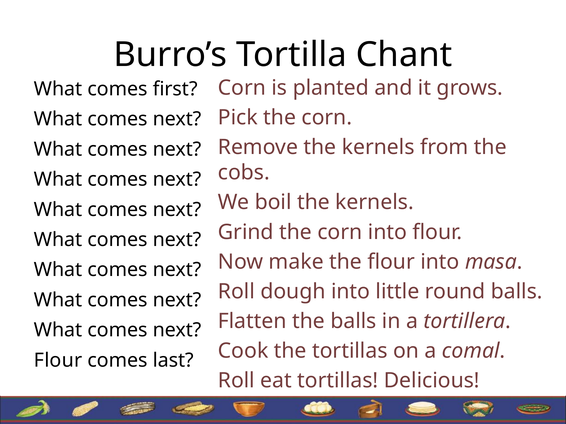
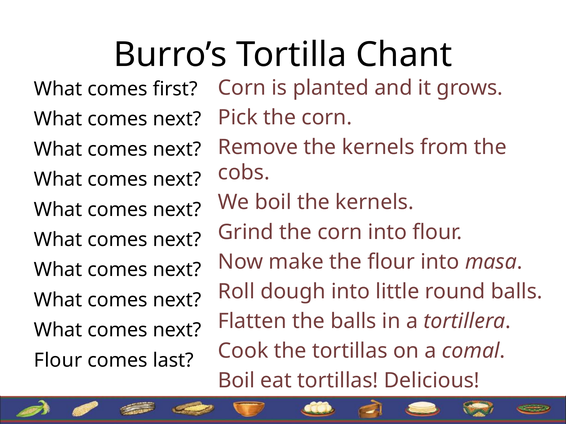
Roll: Roll -> Boil (236, 381)
